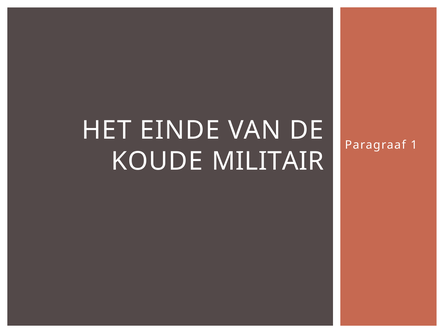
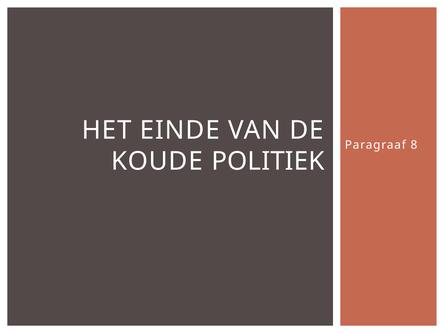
1: 1 -> 8 (414, 145)
MILITAIR: MILITAIR -> POLITIEK (268, 161)
